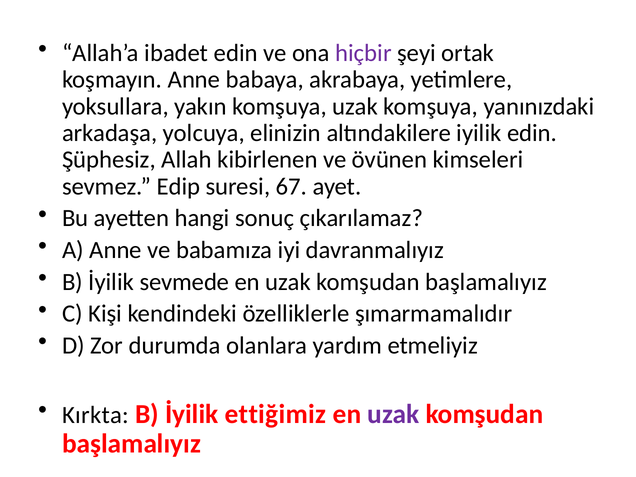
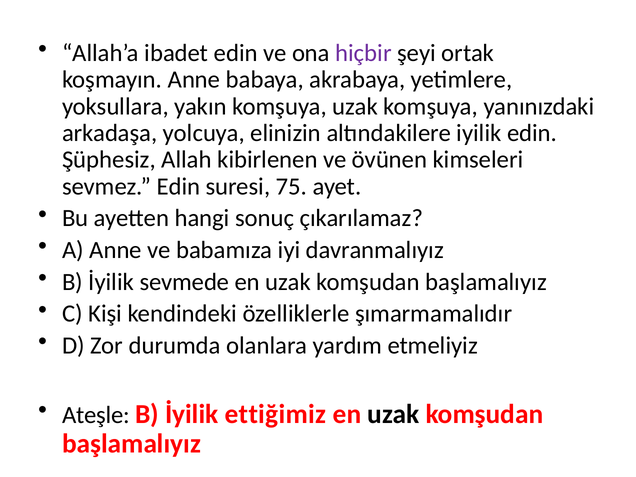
sevmez Edip: Edip -> Edin (178, 186)
67: 67 -> 75 (291, 186)
Kırkta: Kırkta -> Ateşle (96, 415)
uzak colour: purple -> black (393, 414)
